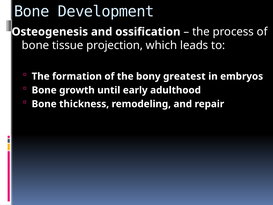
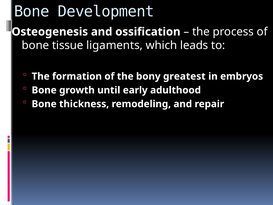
projection: projection -> ligaments (115, 45)
